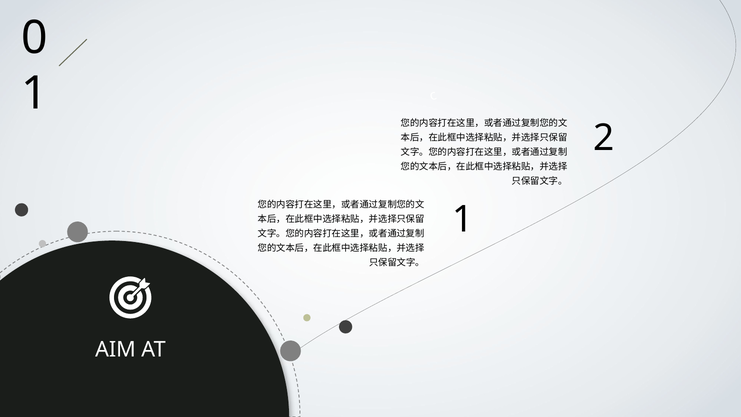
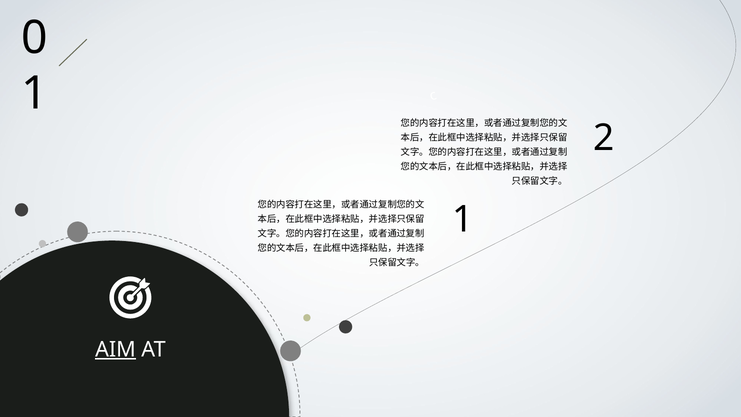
AIM underline: none -> present (115, 349)
